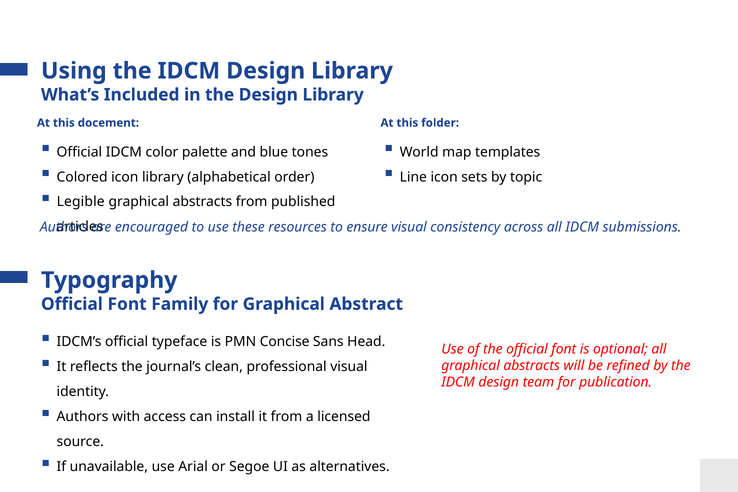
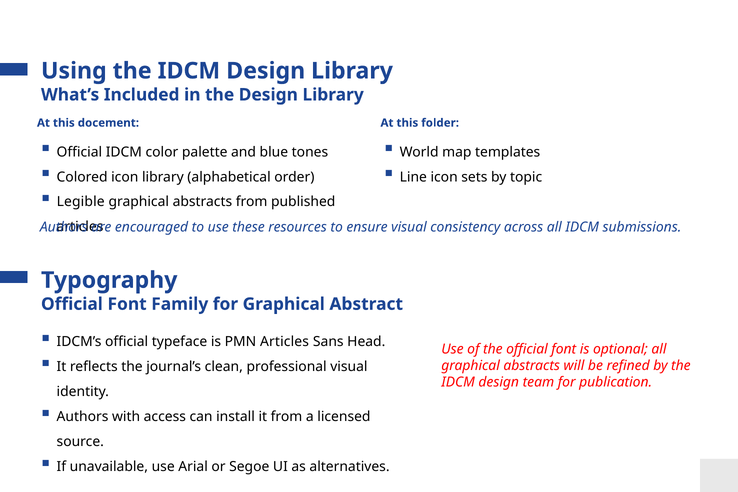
PMN Concise: Concise -> Articles (285, 342)
